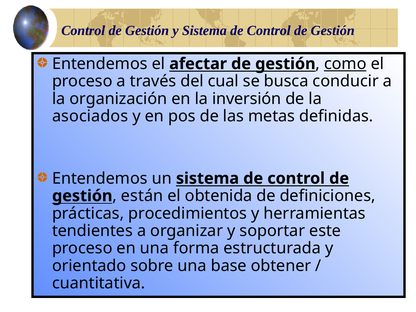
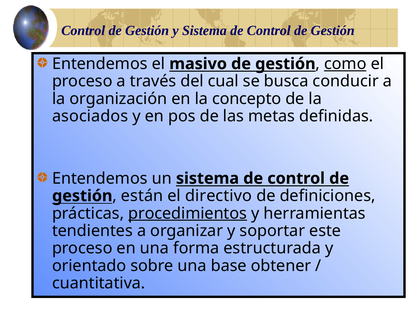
afectar: afectar -> masivo (198, 64)
inversión: inversión -> concepto (247, 99)
obtenida: obtenida -> directivo (219, 196)
procedimientos underline: none -> present (188, 213)
